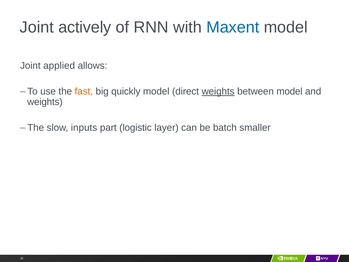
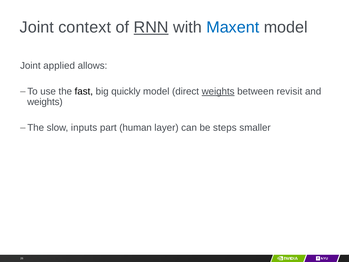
actively: actively -> context (85, 27)
RNN underline: none -> present (151, 27)
fast colour: orange -> black (84, 91)
between model: model -> revisit (289, 91)
logistic: logistic -> human (136, 128)
batch: batch -> steps (225, 128)
